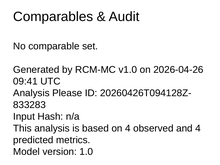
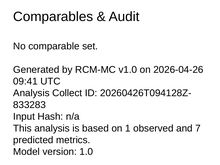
Please: Please -> Collect (67, 93)
on 4: 4 -> 1 (128, 128)
and 4: 4 -> 7 (198, 128)
